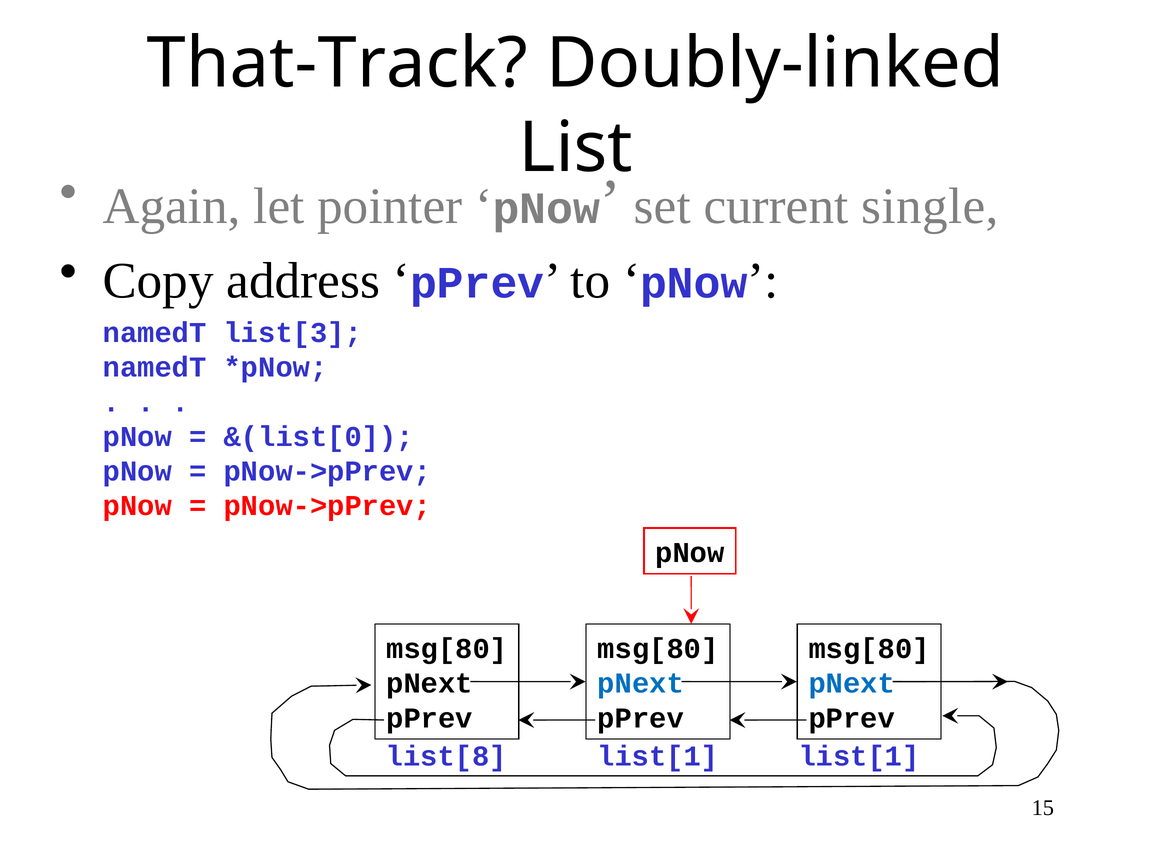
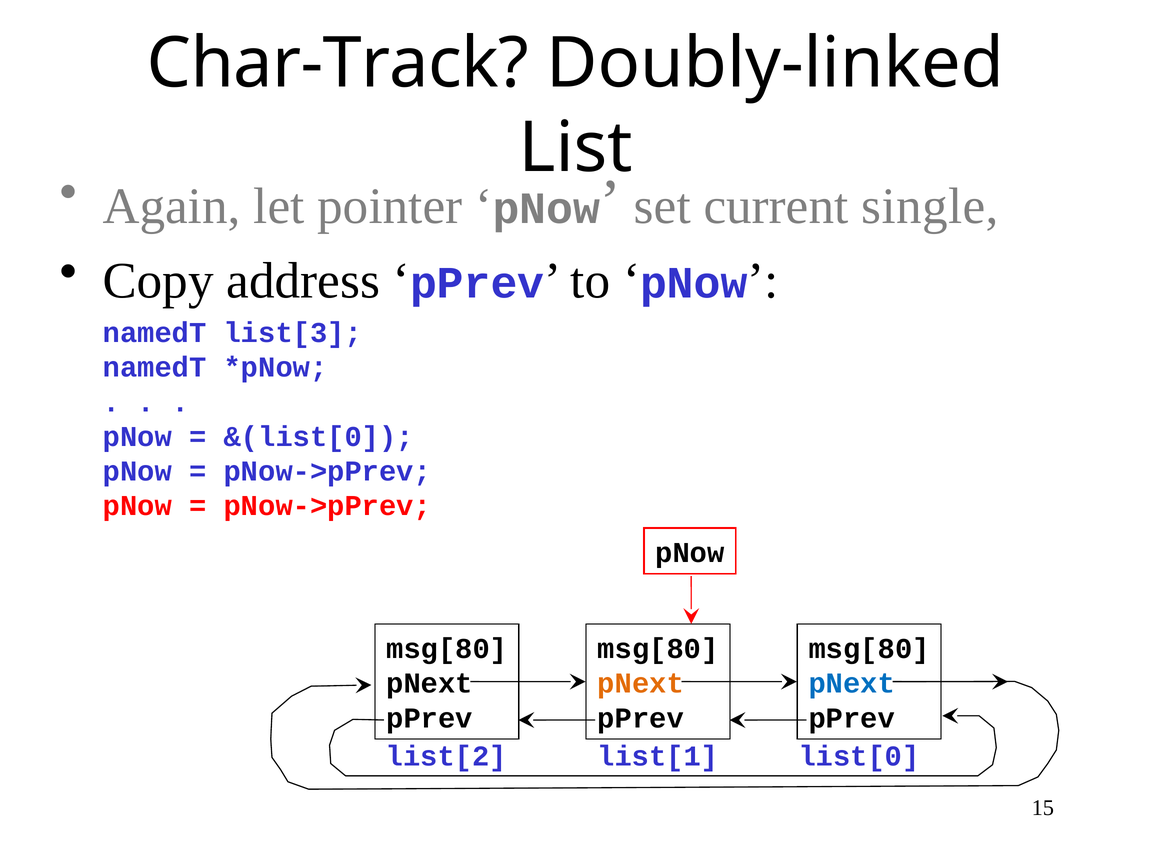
That-Track: That-Track -> Char-Track (338, 63)
pNext colour: blue -> orange (641, 683)
list[8: list[8 -> list[2 (446, 756)
list[1 list[1: list[1 -> list[0 (859, 756)
